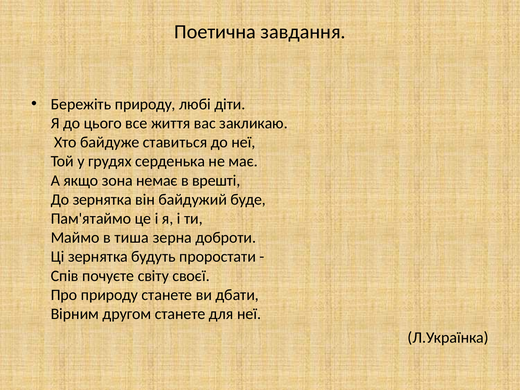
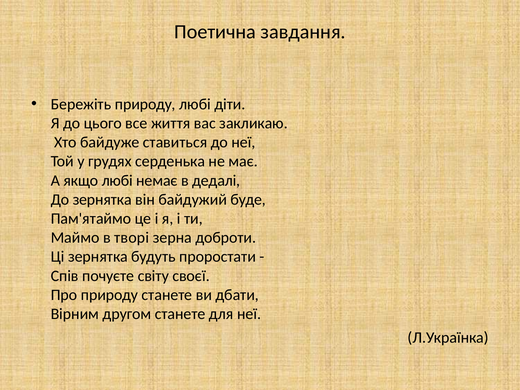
якщо зона: зона -> любі (117, 180)
врешті: врешті -> дедалі (216, 180)
тиша: тиша -> творі (132, 238)
